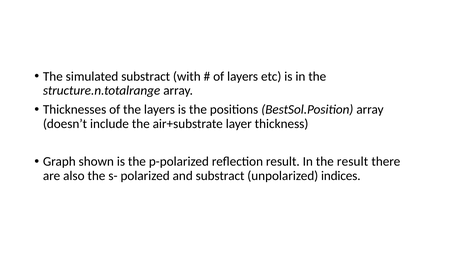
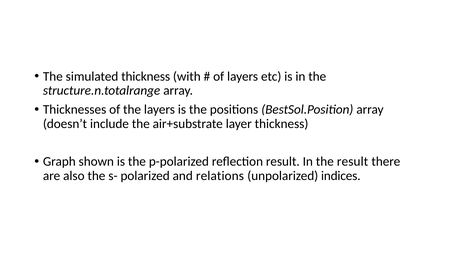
simulated substract: substract -> thickness (146, 76)
and substract: substract -> relations (220, 176)
